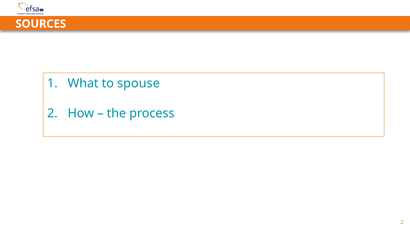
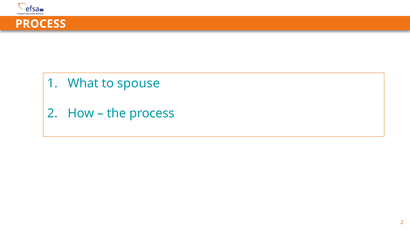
SOURCES: SOURCES -> PROCESS (41, 24)
